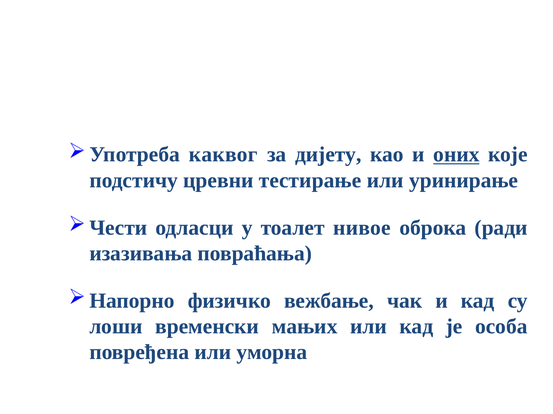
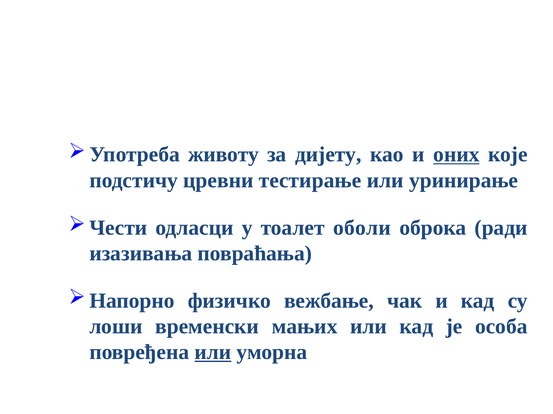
каквог: каквог -> животу (224, 155)
нивое: нивое -> оболи (362, 228)
или underline: none -> present (213, 353)
